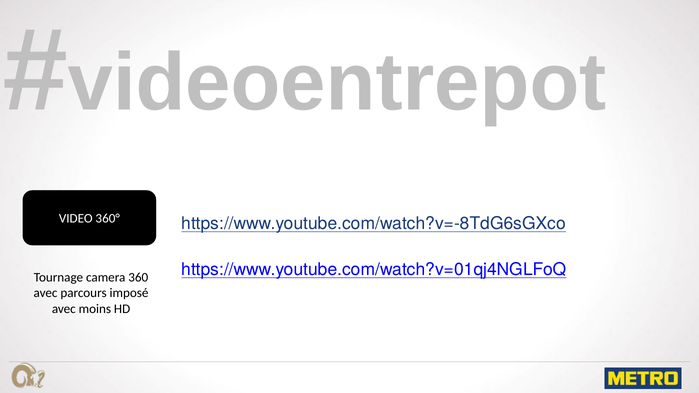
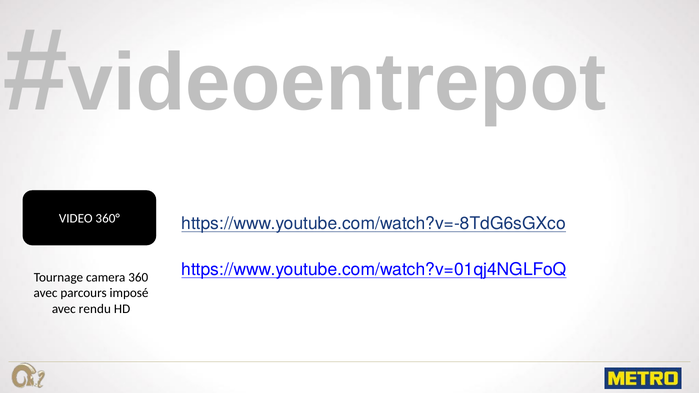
moins: moins -> rendu (95, 309)
